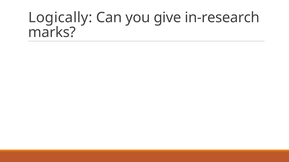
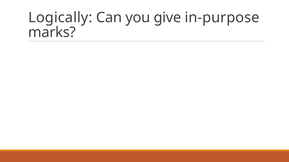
in-research: in-research -> in-purpose (222, 18)
